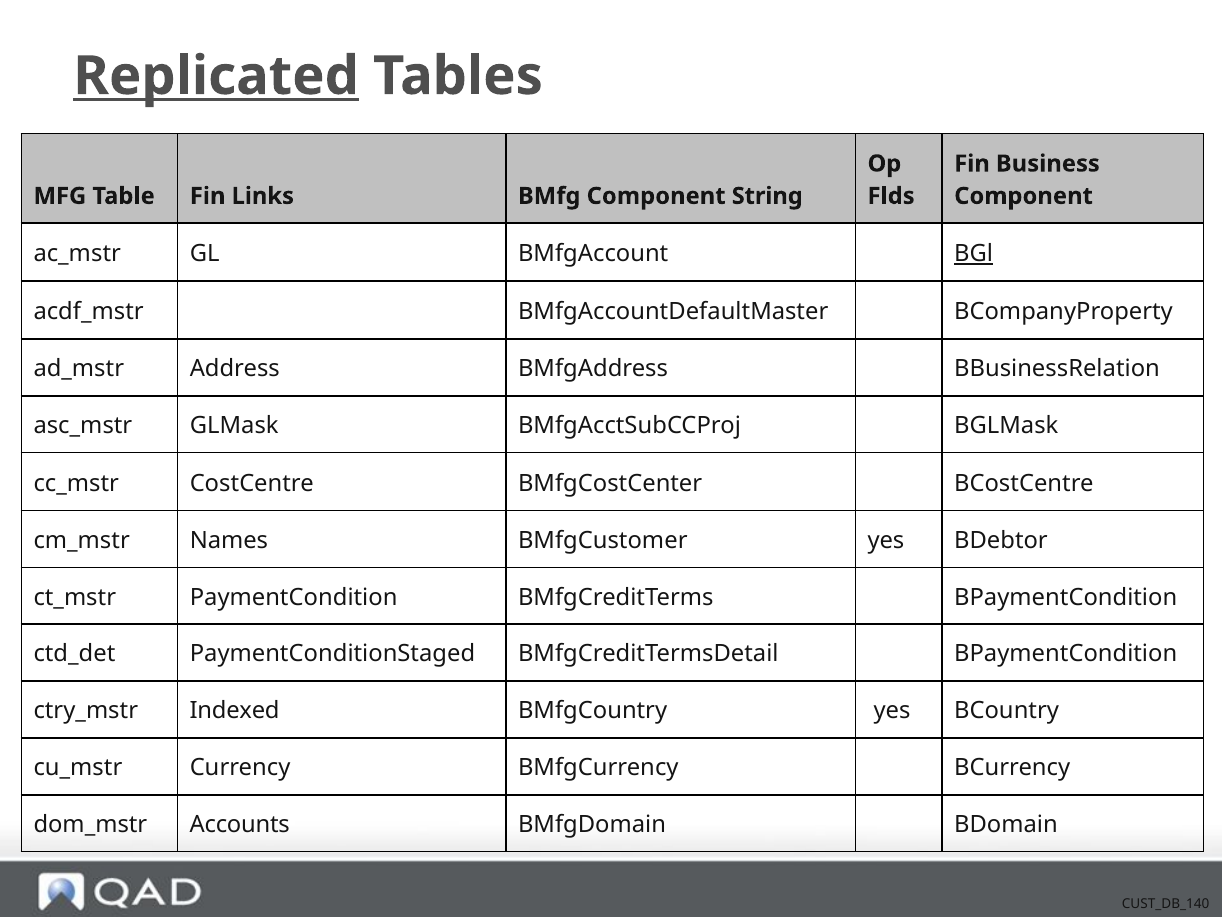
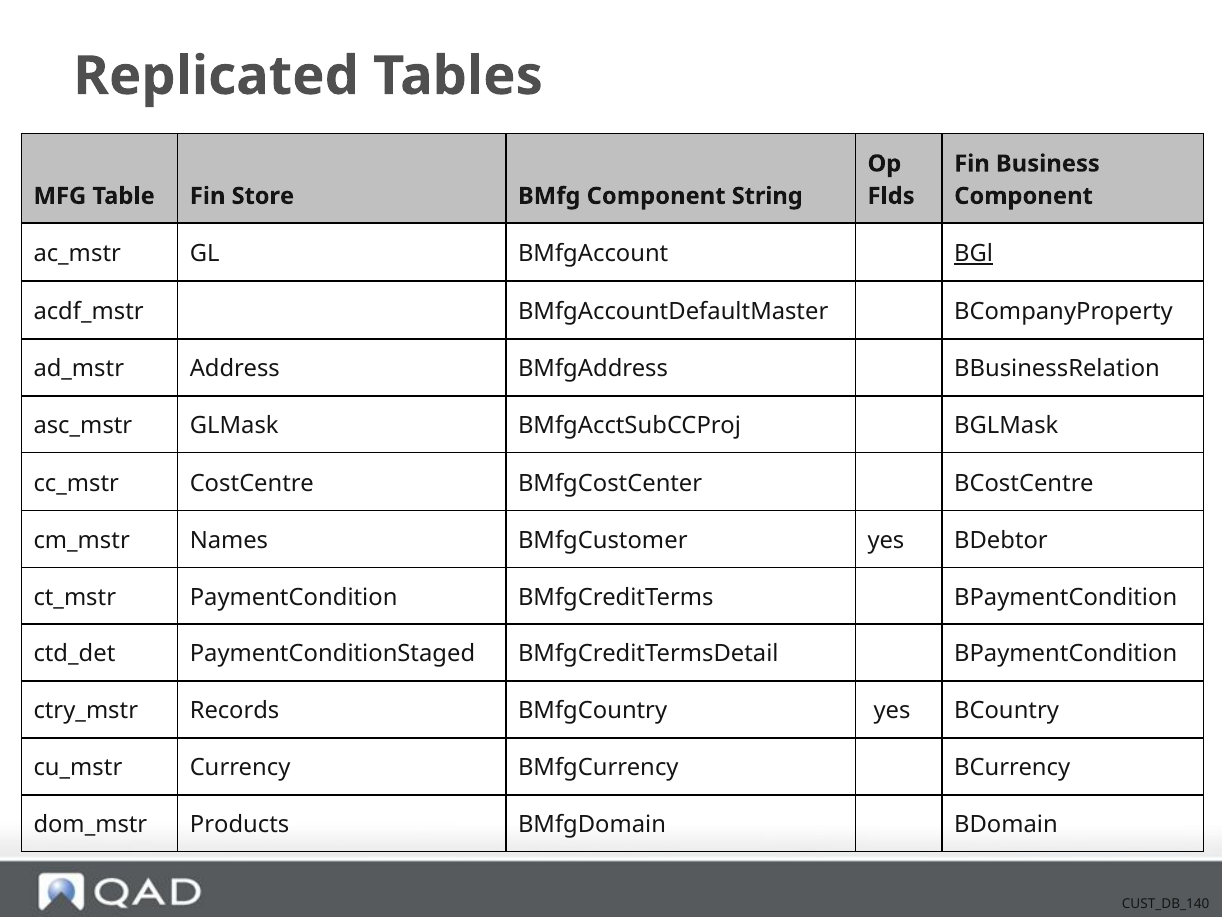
Replicated underline: present -> none (216, 76)
Links: Links -> Store (263, 196)
Indexed: Indexed -> Records (235, 711)
Accounts: Accounts -> Products (240, 824)
